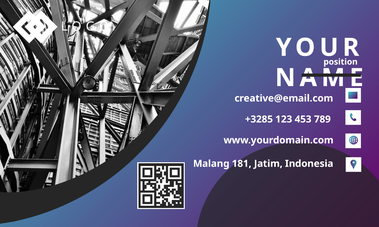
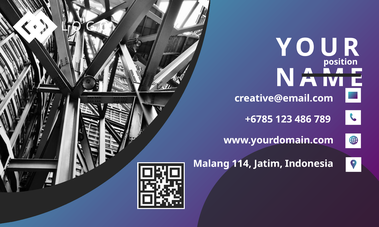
+3285: +3285 -> +6785 (259, 119)
453: 453 -> 486 (303, 119)
181: 181 -> 114 (242, 164)
